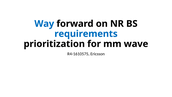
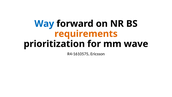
requirements colour: blue -> orange (86, 34)
